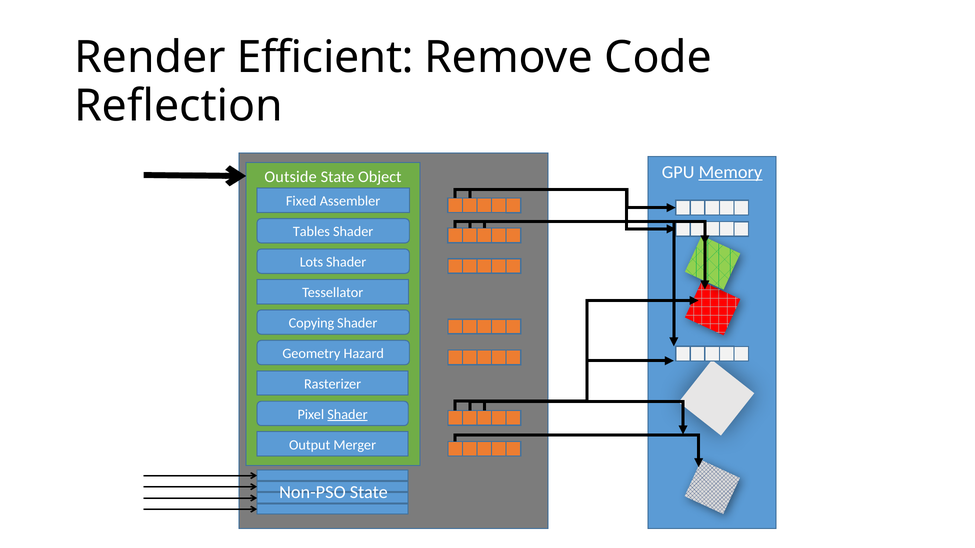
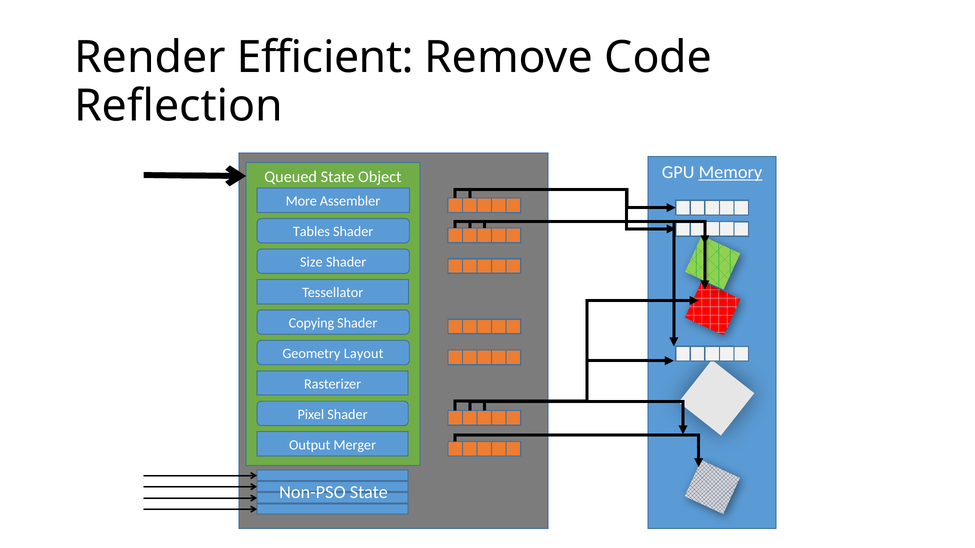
Outside: Outside -> Queued (291, 177)
Fixed: Fixed -> More (301, 201)
Lots: Lots -> Size (311, 262)
Hazard: Hazard -> Layout (364, 354)
Shader underline: present -> none (347, 415)
